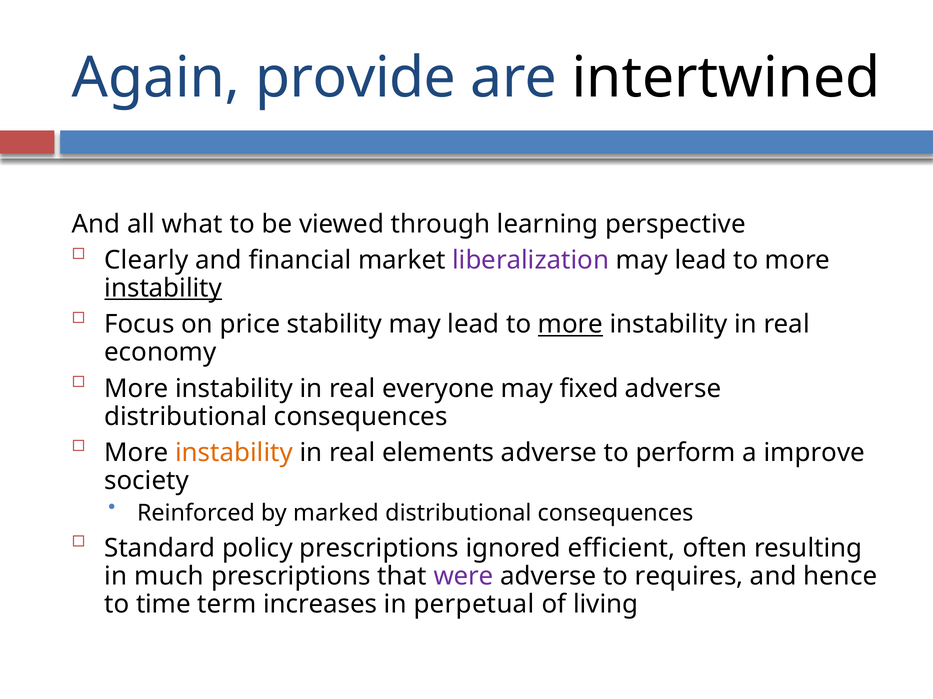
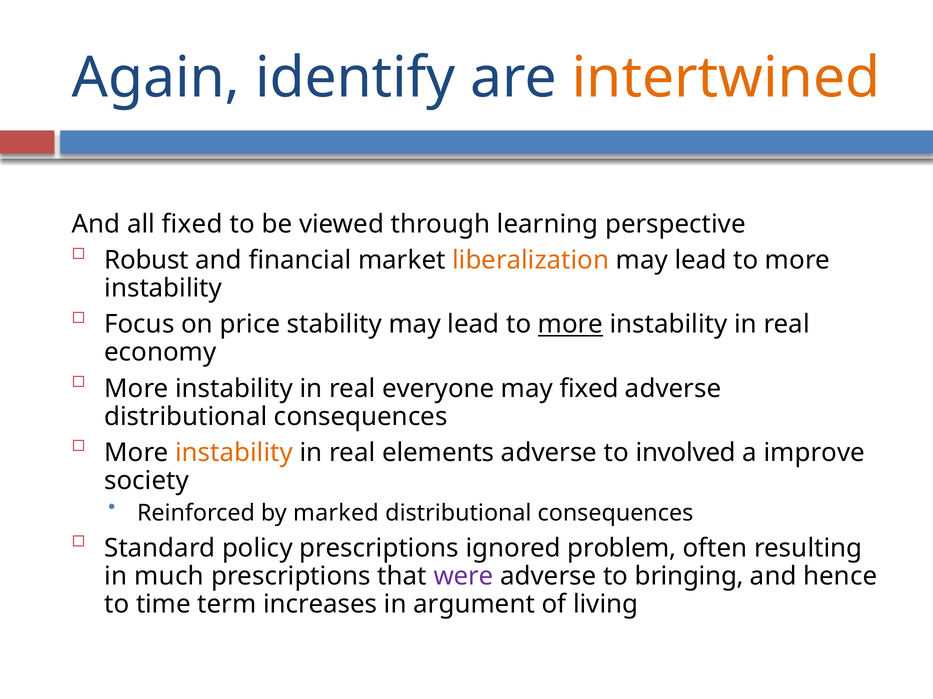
provide: provide -> identify (355, 78)
intertwined colour: black -> orange (726, 78)
all what: what -> fixed (192, 225)
Clearly: Clearly -> Robust (147, 261)
liberalization colour: purple -> orange (531, 261)
instability underline: present -> none (163, 289)
perform: perform -> involved (686, 453)
efficient: efficient -> problem (622, 549)
requires: requires -> bringing (689, 577)
perpetual: perpetual -> argument (474, 605)
